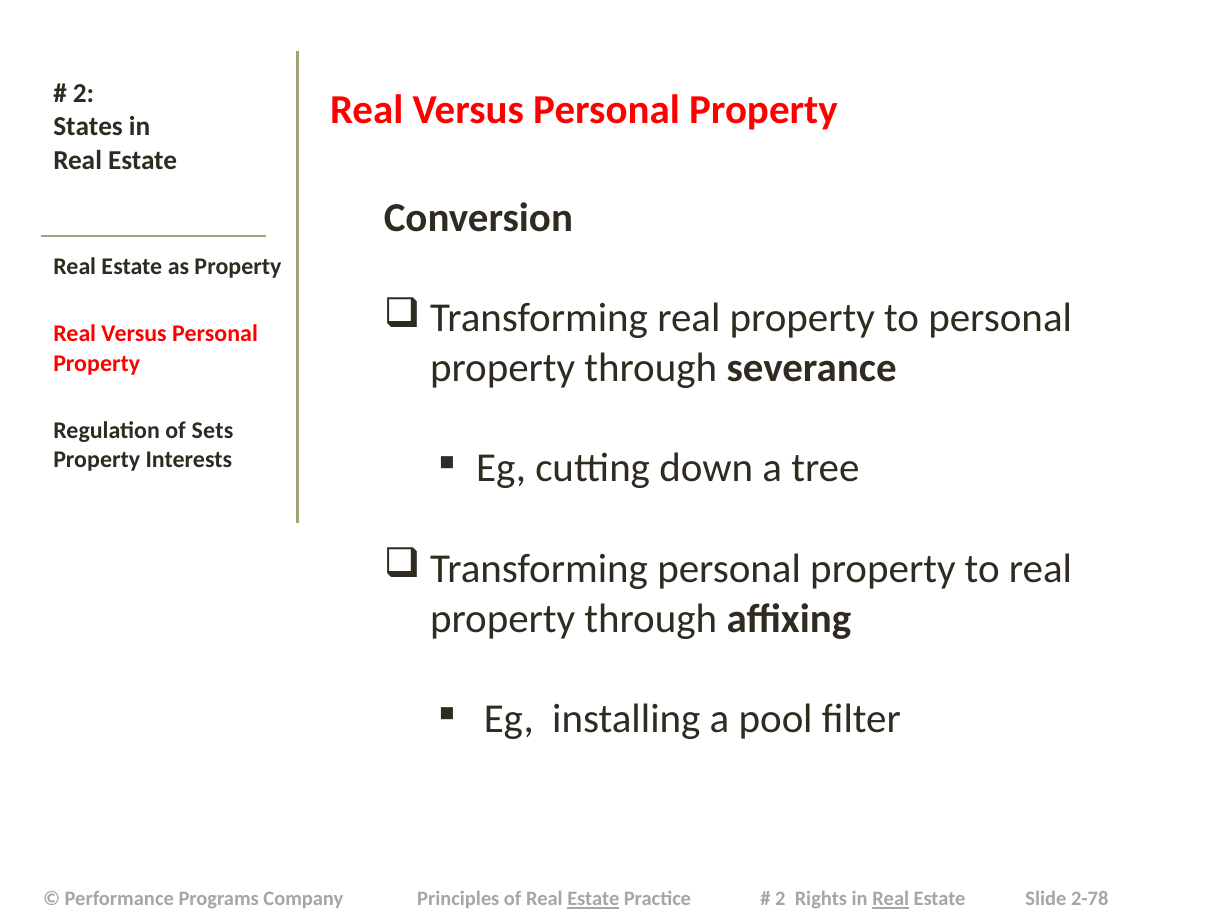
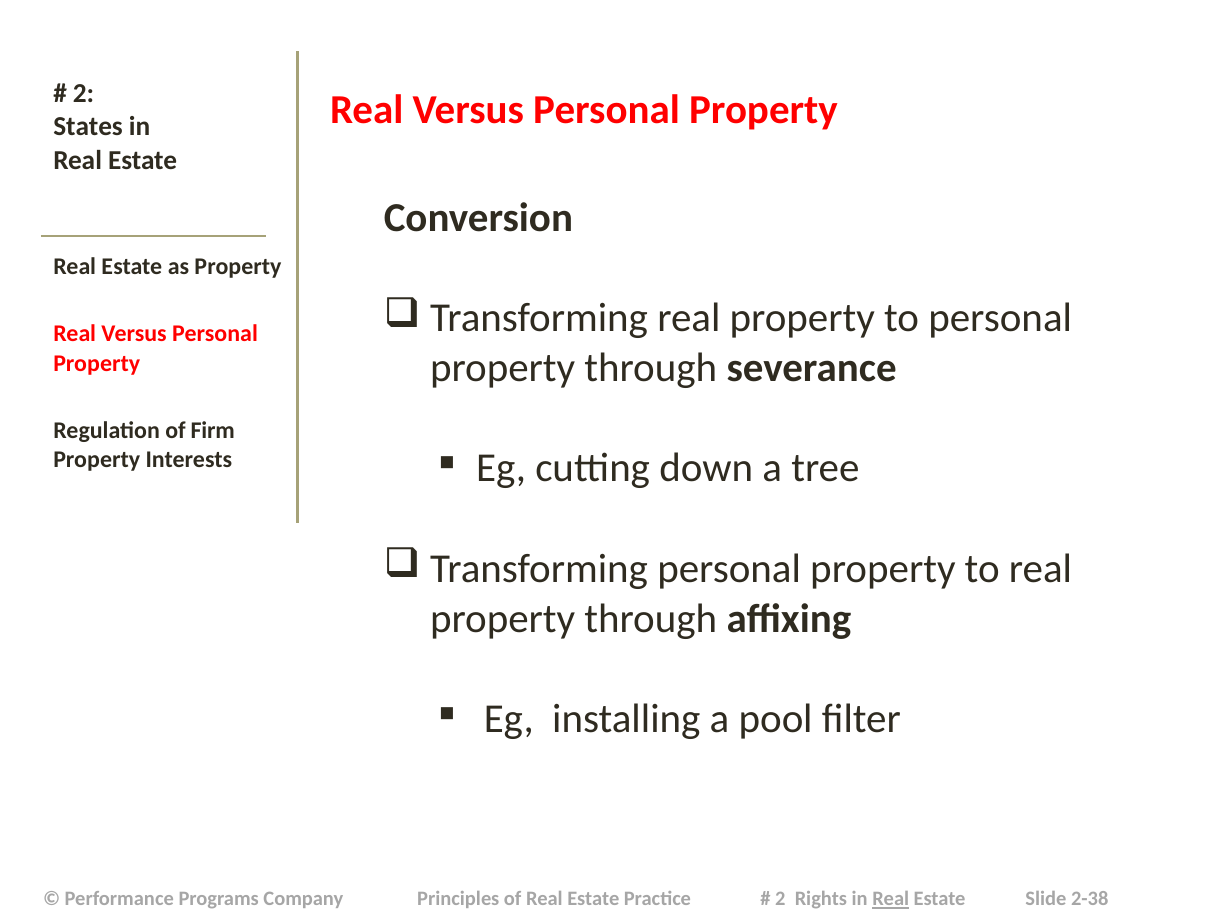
Sets: Sets -> Firm (213, 431)
Estate underline: present -> none (593, 899)
2-78: 2-78 -> 2-38 (1090, 899)
